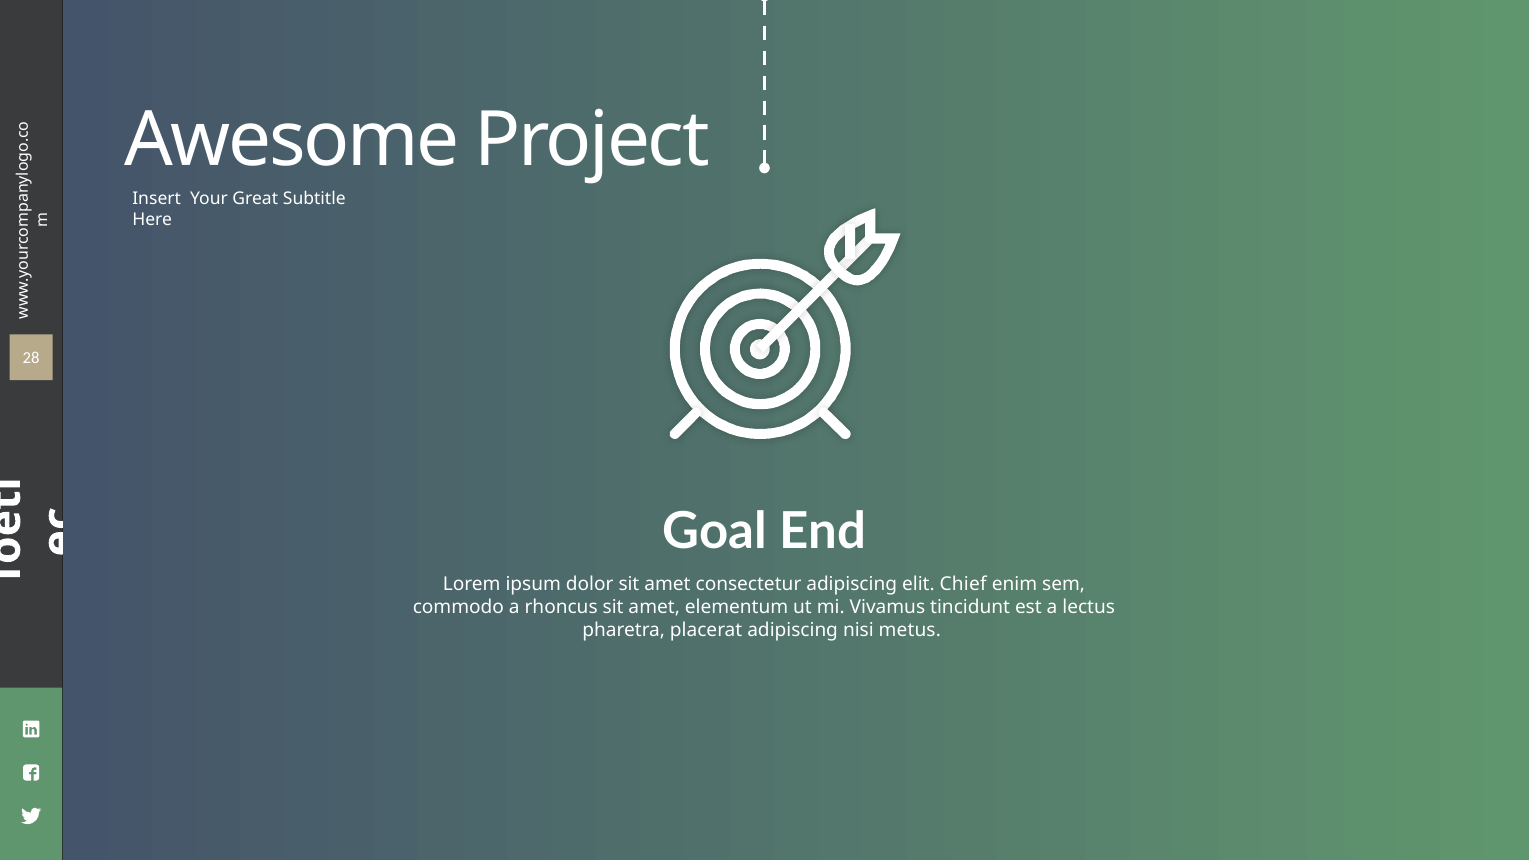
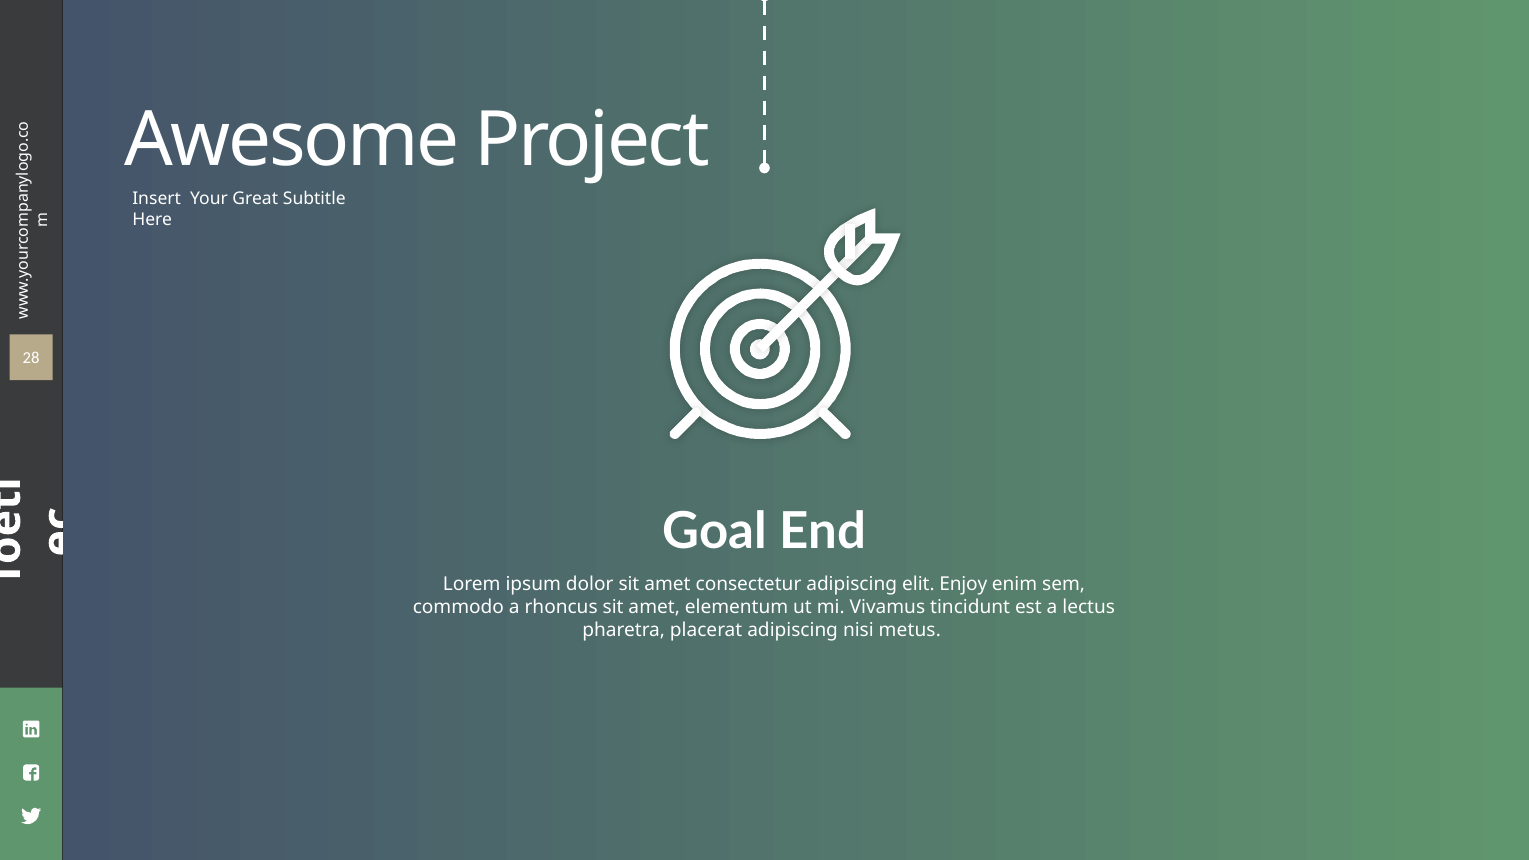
Chief: Chief -> Enjoy (963, 584)
